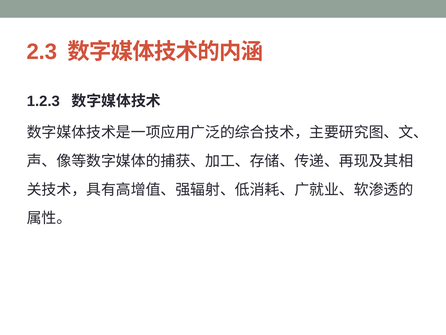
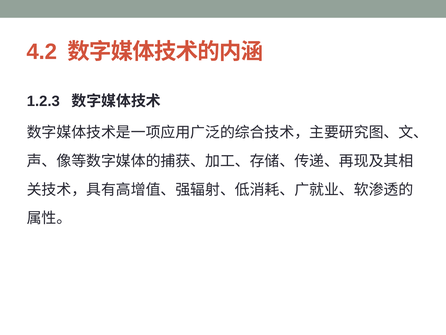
2.3: 2.3 -> 4.2 (42, 52)
